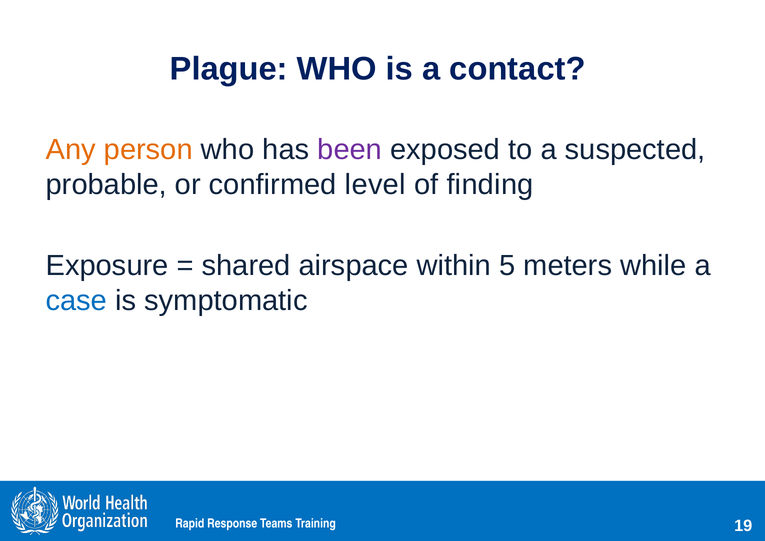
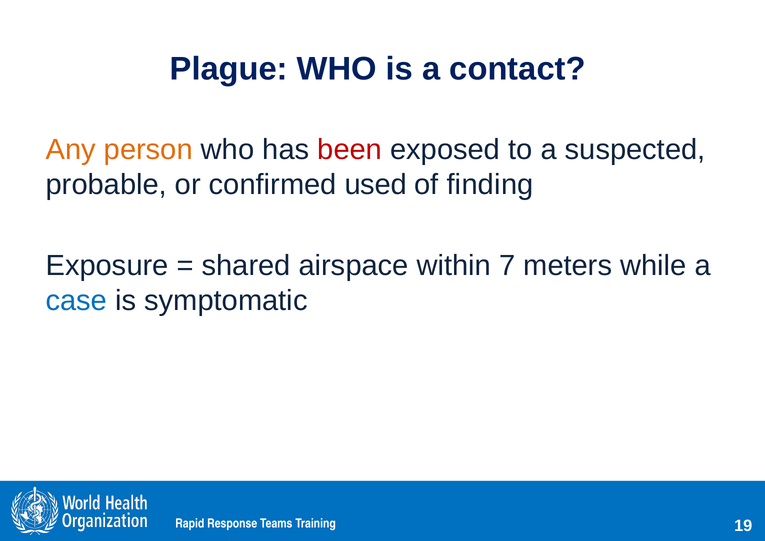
been colour: purple -> red (350, 149)
level: level -> used (376, 184)
5: 5 -> 7 (507, 266)
